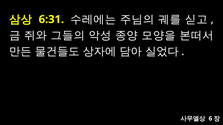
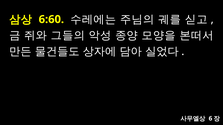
6:31: 6:31 -> 6:60 (51, 19)
